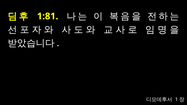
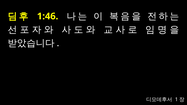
1:81: 1:81 -> 1:46 (48, 16)
